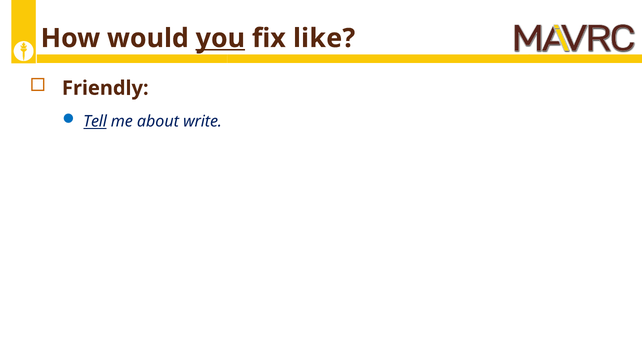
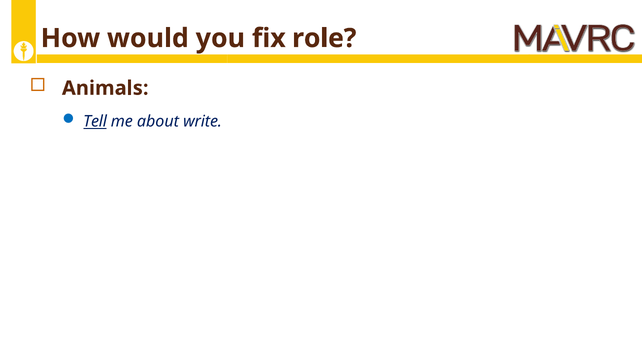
you underline: present -> none (220, 38)
like: like -> role (324, 38)
Friendly: Friendly -> Animals (105, 88)
